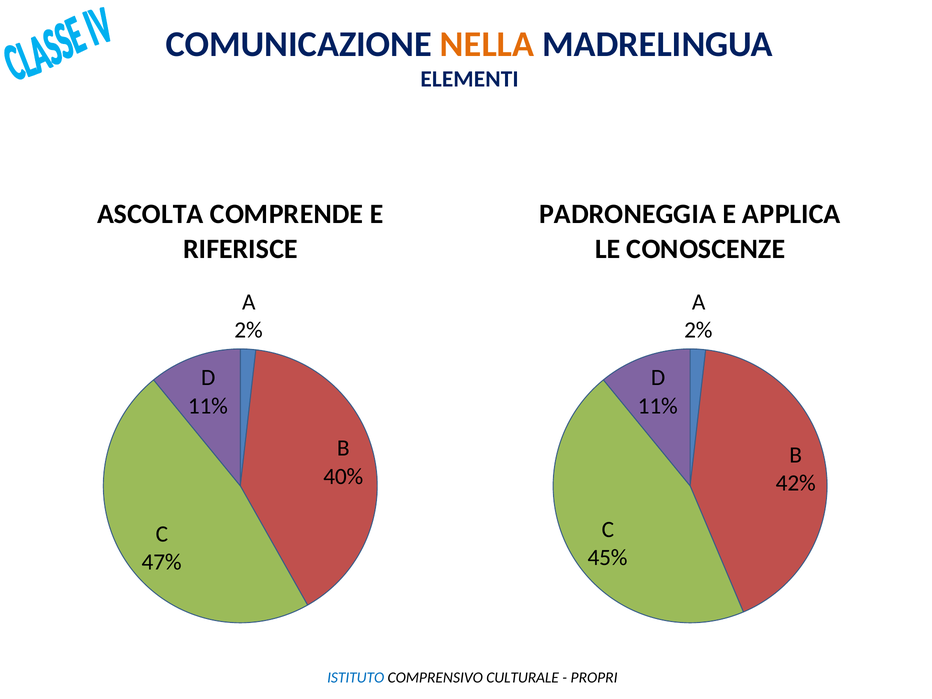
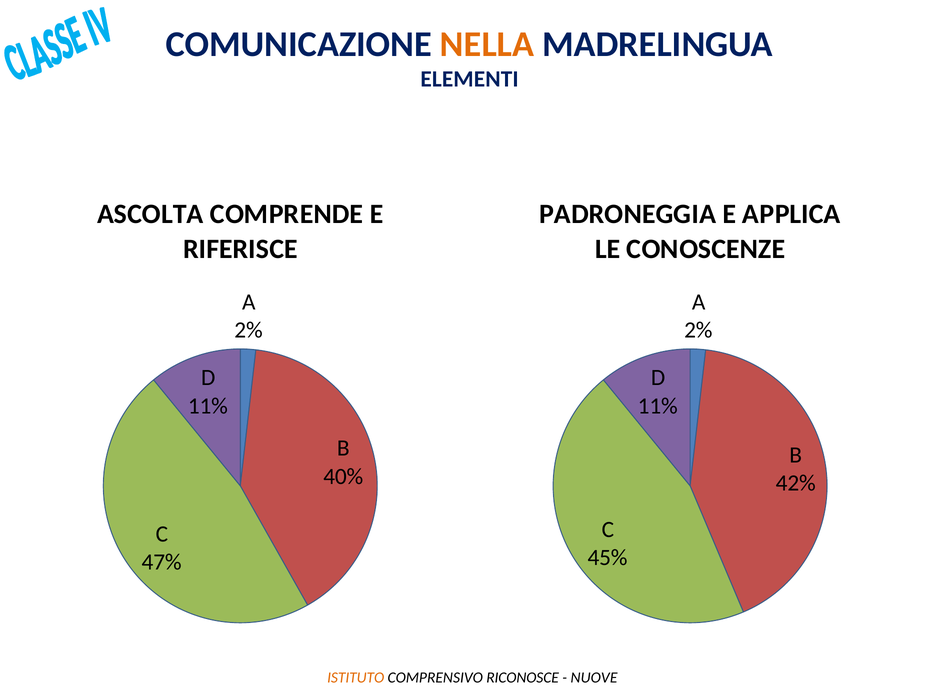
ISTITUTO colour: blue -> orange (356, 678)
CULTURALE: CULTURALE -> RICONOSCE (523, 678)
PROPRI: PROPRI -> NUOVE (594, 678)
